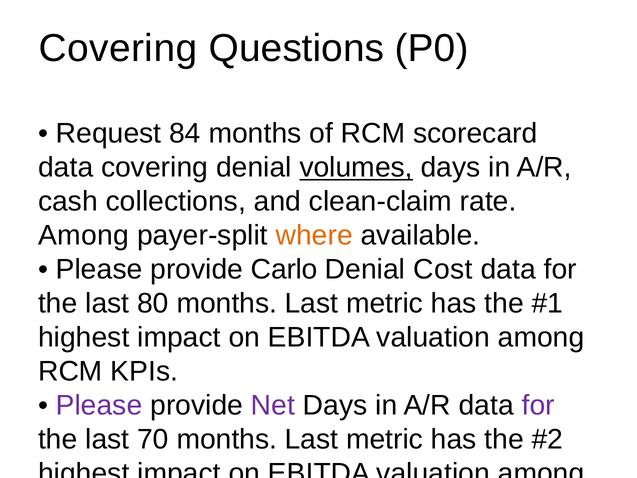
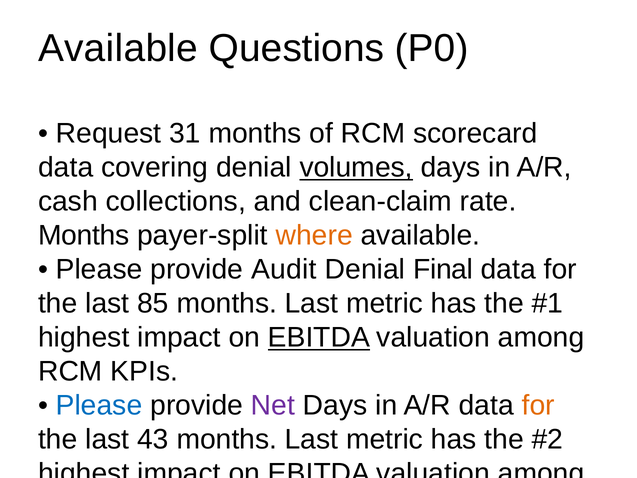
Covering: Covering -> Available (118, 48)
84: 84 -> 31 (185, 134)
Among: Among -> Months (84, 236)
Carlo: Carlo -> Audit (284, 270)
Denial Cost: Cost -> Final (443, 270)
80: 80 -> 85 (153, 303)
EBITDA underline: none -> present (319, 337)
Please colour: purple -> blue (99, 405)
for colour: purple -> orange (538, 405)
70: 70 -> 43 (153, 439)
